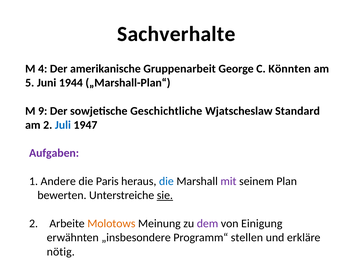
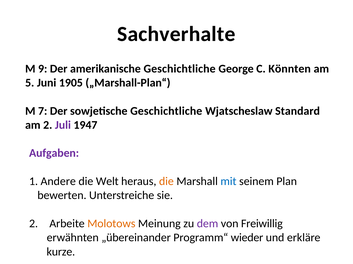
4: 4 -> 9 (43, 69)
amerikanische Gruppenarbeit: Gruppenarbeit -> Geschichtliche (180, 69)
1944: 1944 -> 1905 (71, 83)
9: 9 -> 7 (43, 111)
Juli colour: blue -> purple (63, 125)
Paris: Paris -> Welt (107, 182)
die colour: blue -> orange (166, 182)
mit colour: purple -> blue (228, 182)
sie underline: present -> none (165, 196)
Einigung: Einigung -> Freiwillig (262, 224)
„insbesondere: „insbesondere -> „übereinander (136, 238)
stellen: stellen -> wieder (247, 238)
nötig: nötig -> kurze (61, 252)
